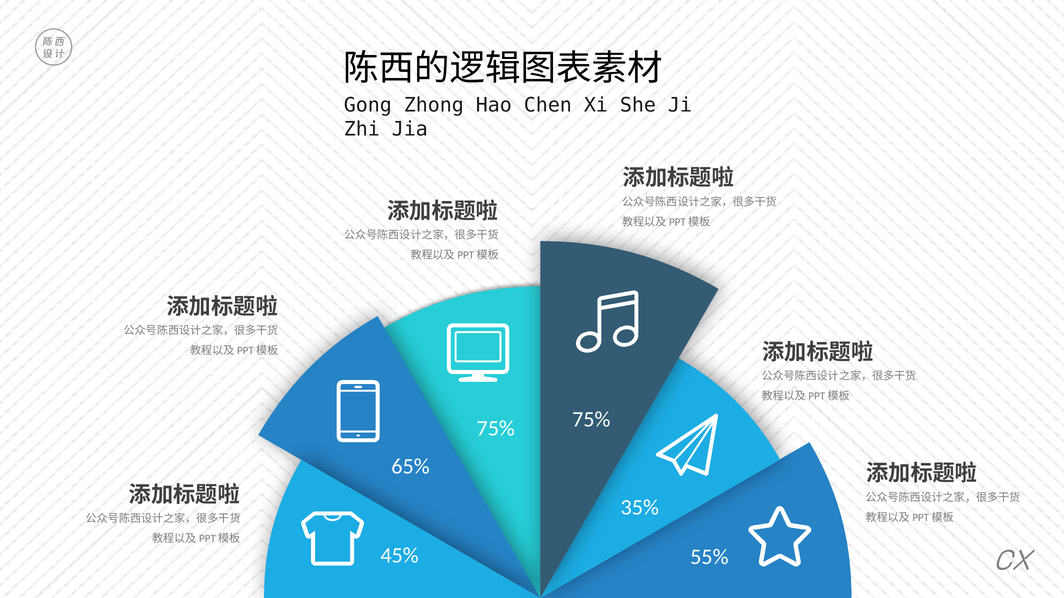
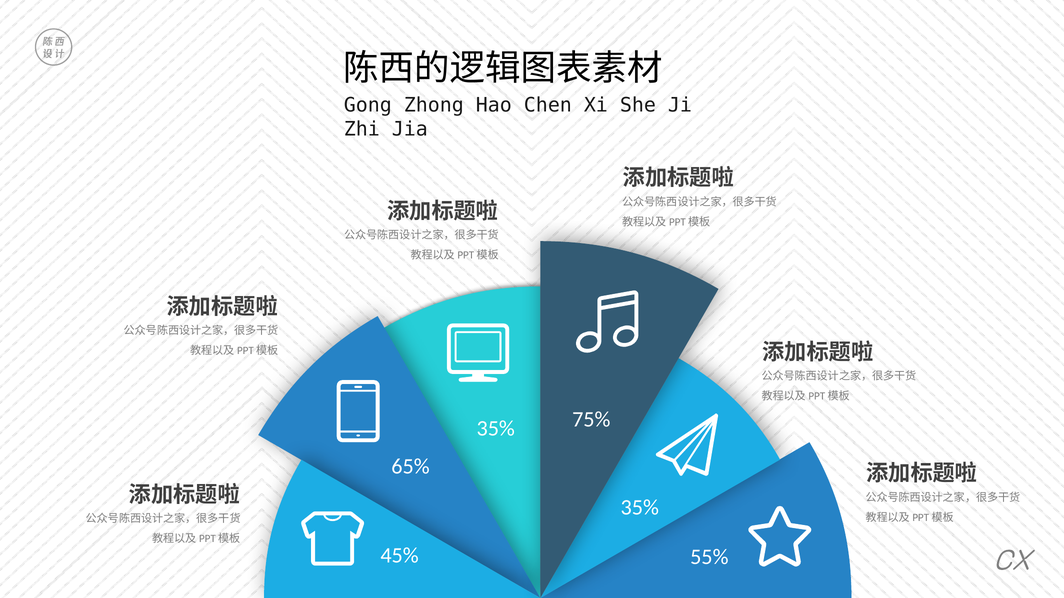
75%: 75% -> 35% (496, 429)
